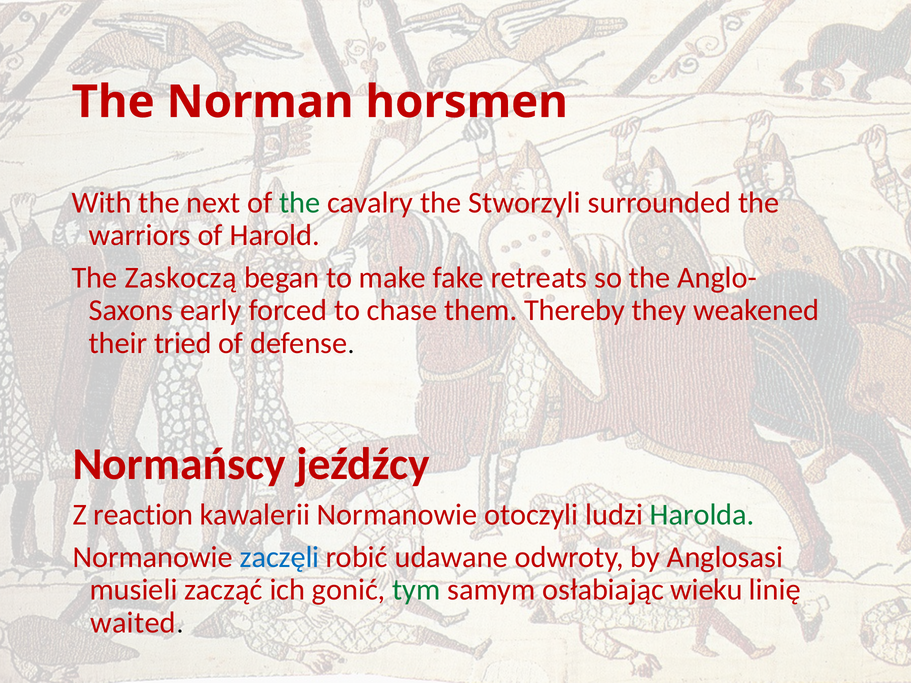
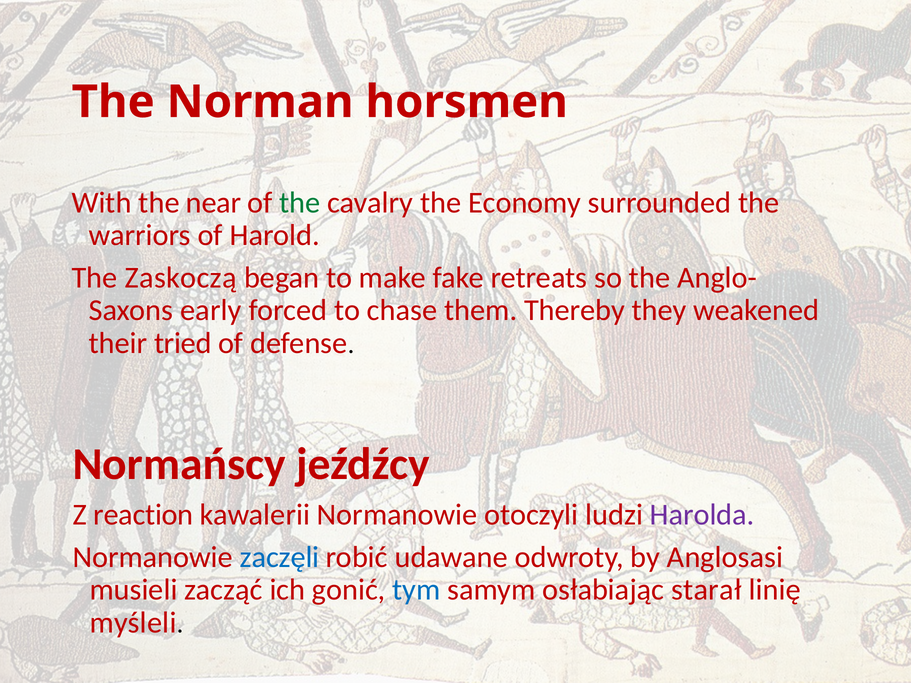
next: next -> near (213, 203)
Stworzyli: Stworzyli -> Economy (525, 203)
Harolda colour: green -> purple (702, 515)
tym colour: green -> blue (416, 590)
wieku: wieku -> starał (706, 590)
waited: waited -> myśleli (133, 623)
